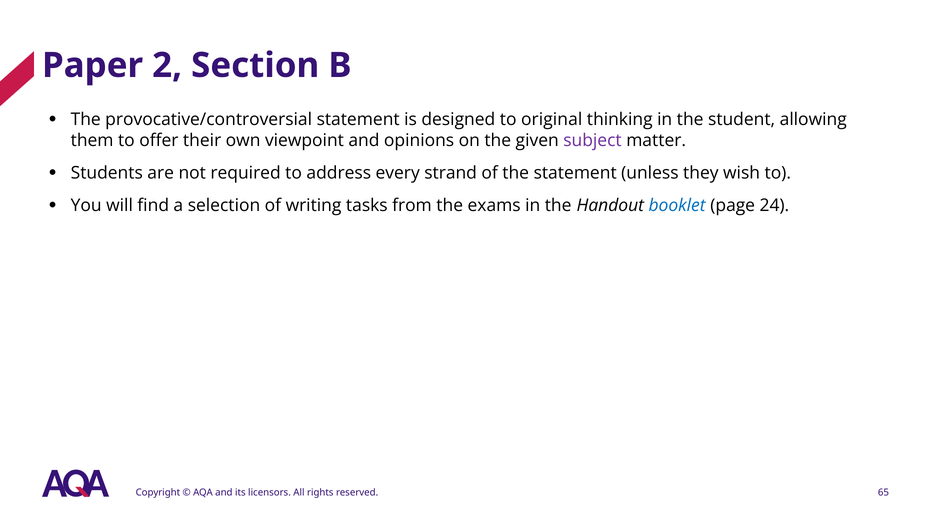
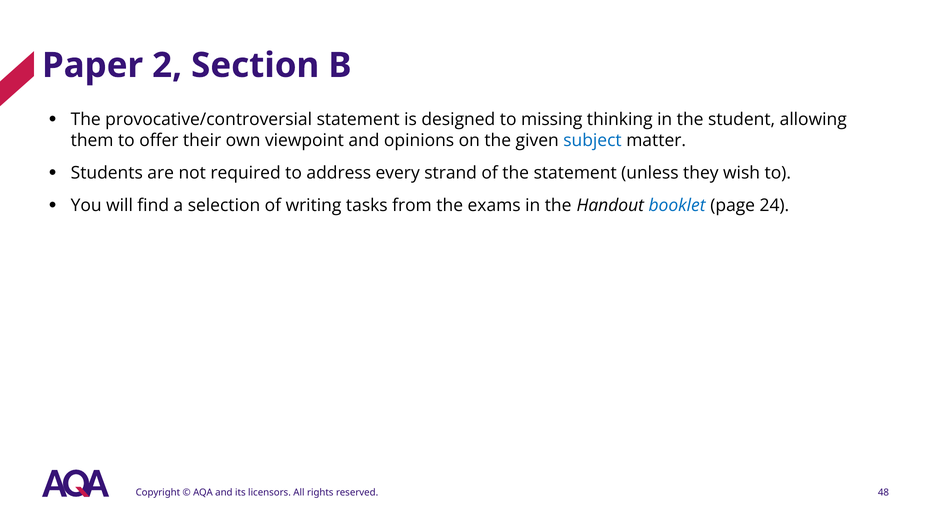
original: original -> missing (552, 119)
subject colour: purple -> blue (592, 140)
65: 65 -> 48 (884, 492)
